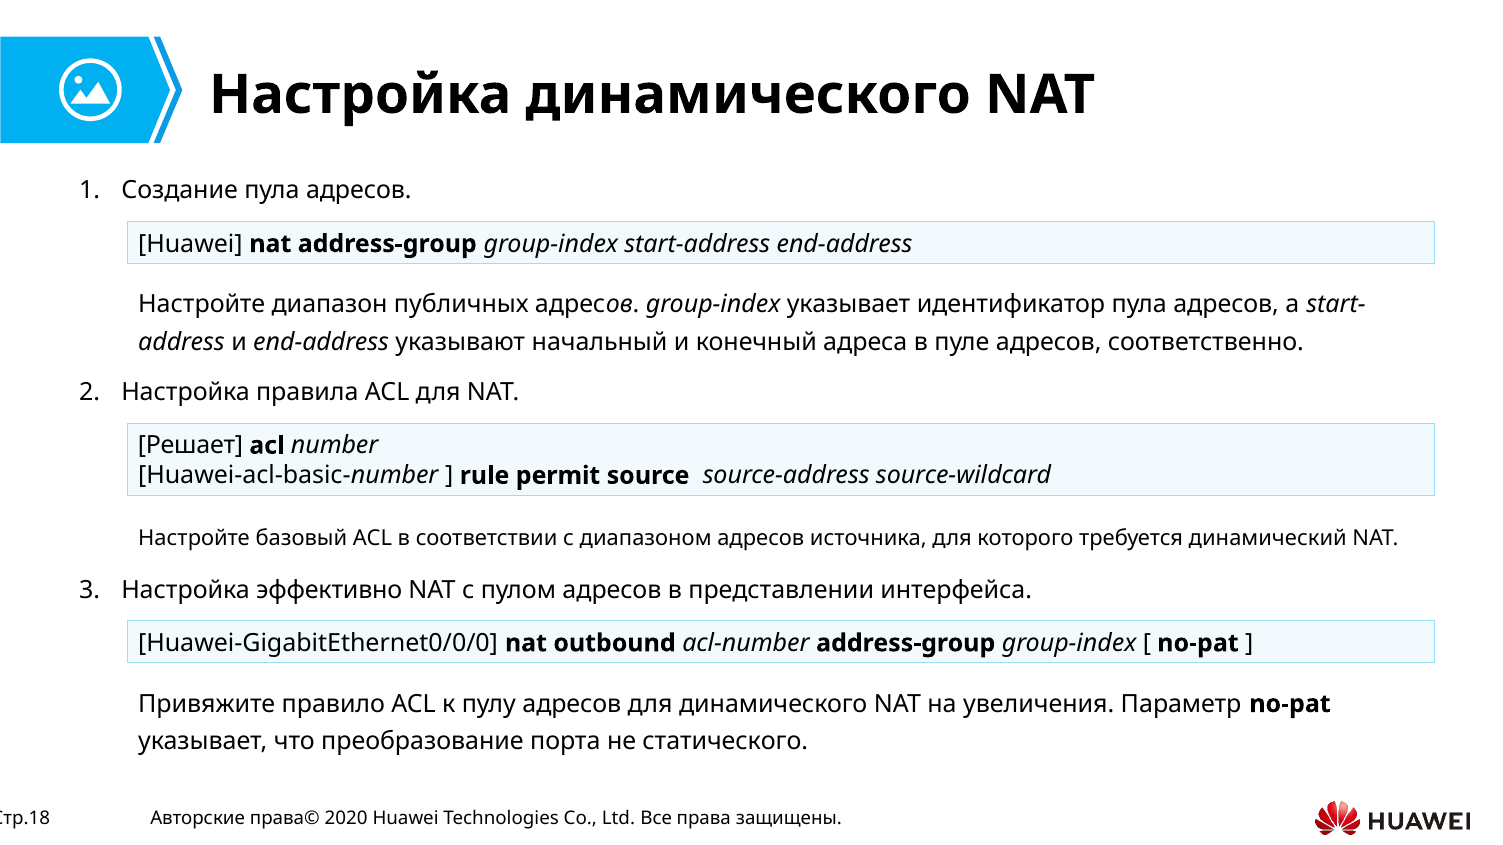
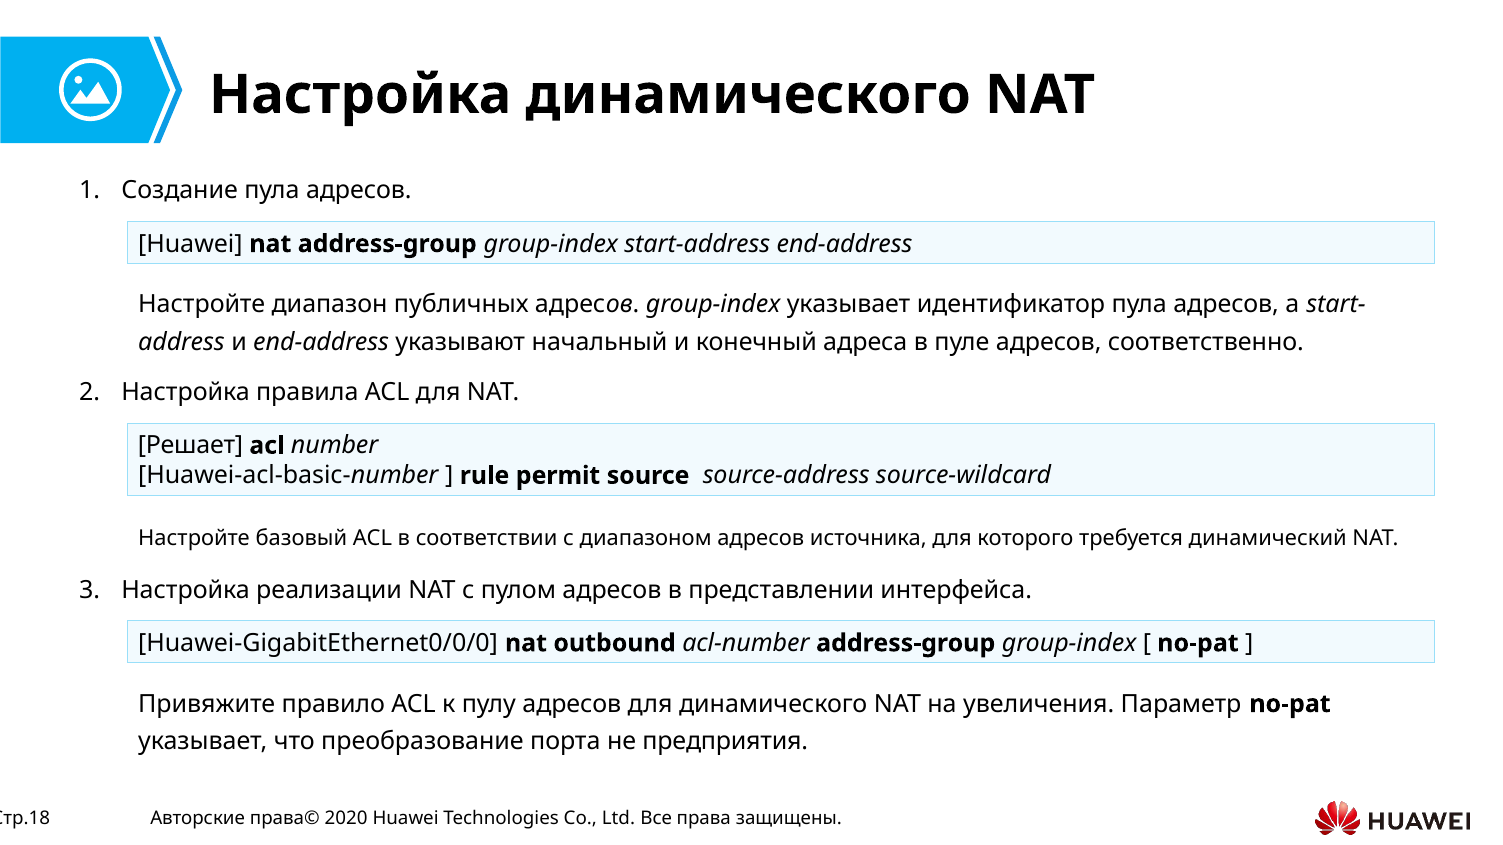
эффективно: эффективно -> реализации (329, 590)
статического: статического -> предприятия (725, 742)
